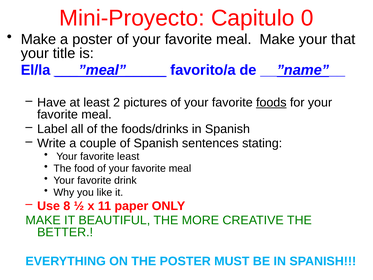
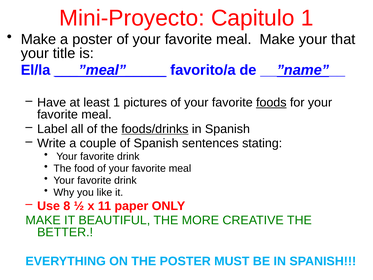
Capitulo 0: 0 -> 1 (307, 18)
least 2: 2 -> 1 (117, 102)
foods/drinks underline: none -> present (155, 129)
least: least -> drink (128, 156)
